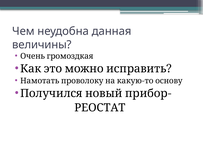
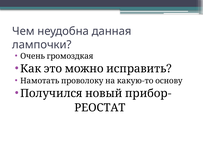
величины: величины -> лампочки (42, 45)
